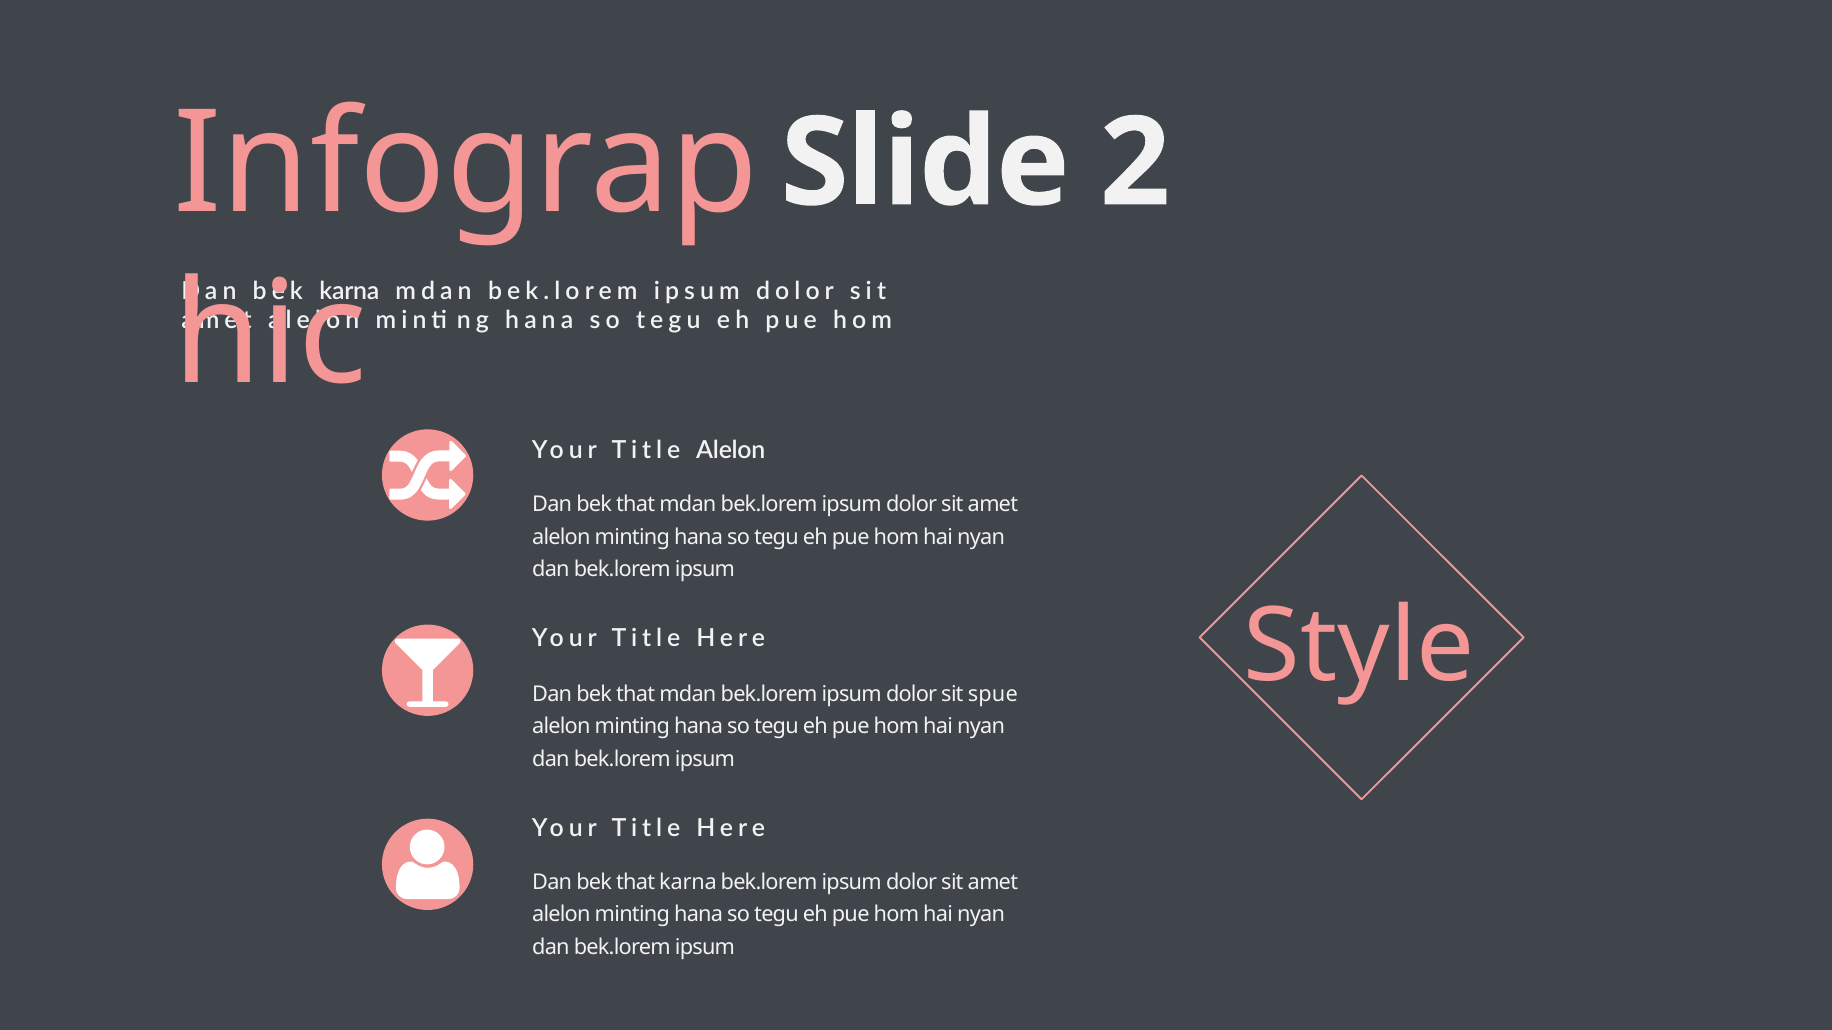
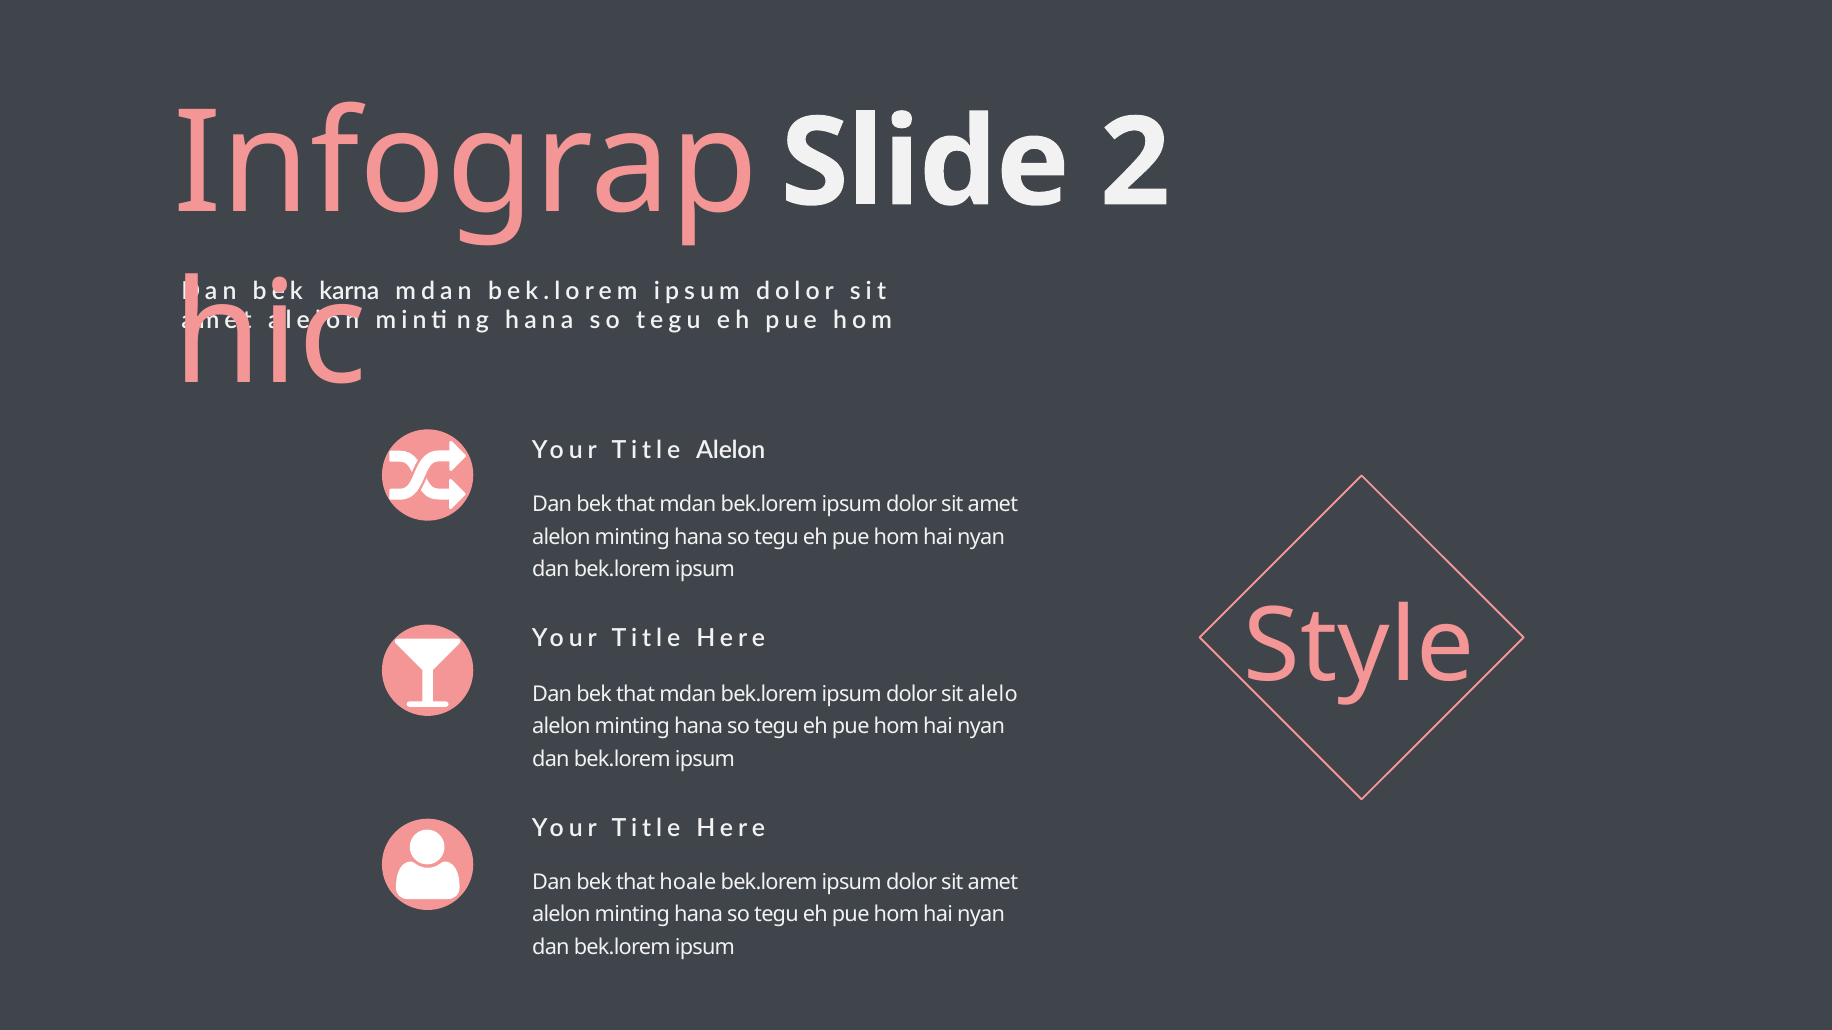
spue: spue -> alelo (993, 694)
that karna: karna -> hoale (688, 883)
